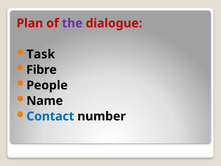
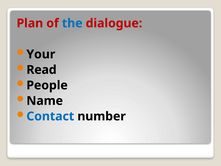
the colour: purple -> blue (72, 23)
Task: Task -> Your (41, 54)
Fibre: Fibre -> Read (41, 70)
